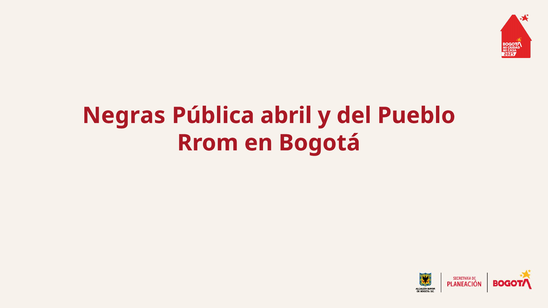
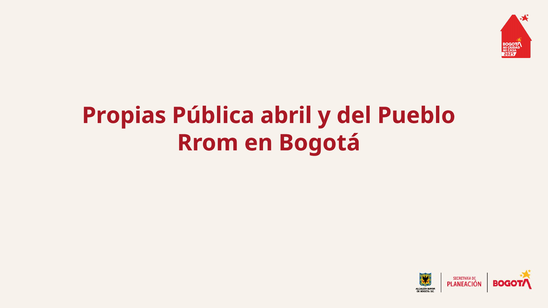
Negras: Negras -> Propias (124, 116)
